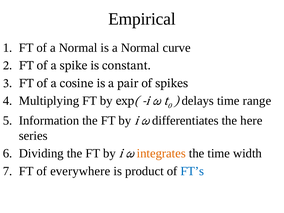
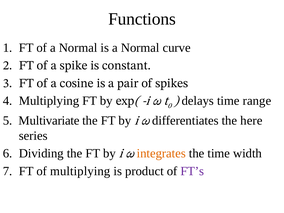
Empirical: Empirical -> Functions (142, 19)
Information: Information -> Multivariate (49, 121)
of everywhere: everywhere -> multiplying (80, 171)
FT’s colour: blue -> purple (192, 171)
